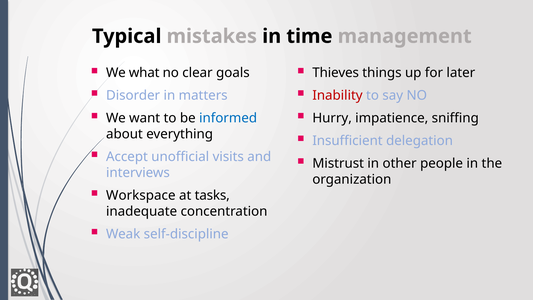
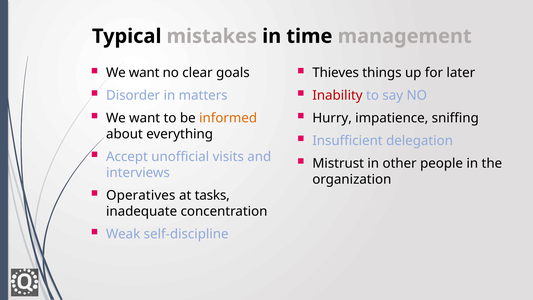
what: what -> want (144, 73)
informed colour: blue -> orange (228, 118)
Workspace: Workspace -> Operatives (141, 195)
